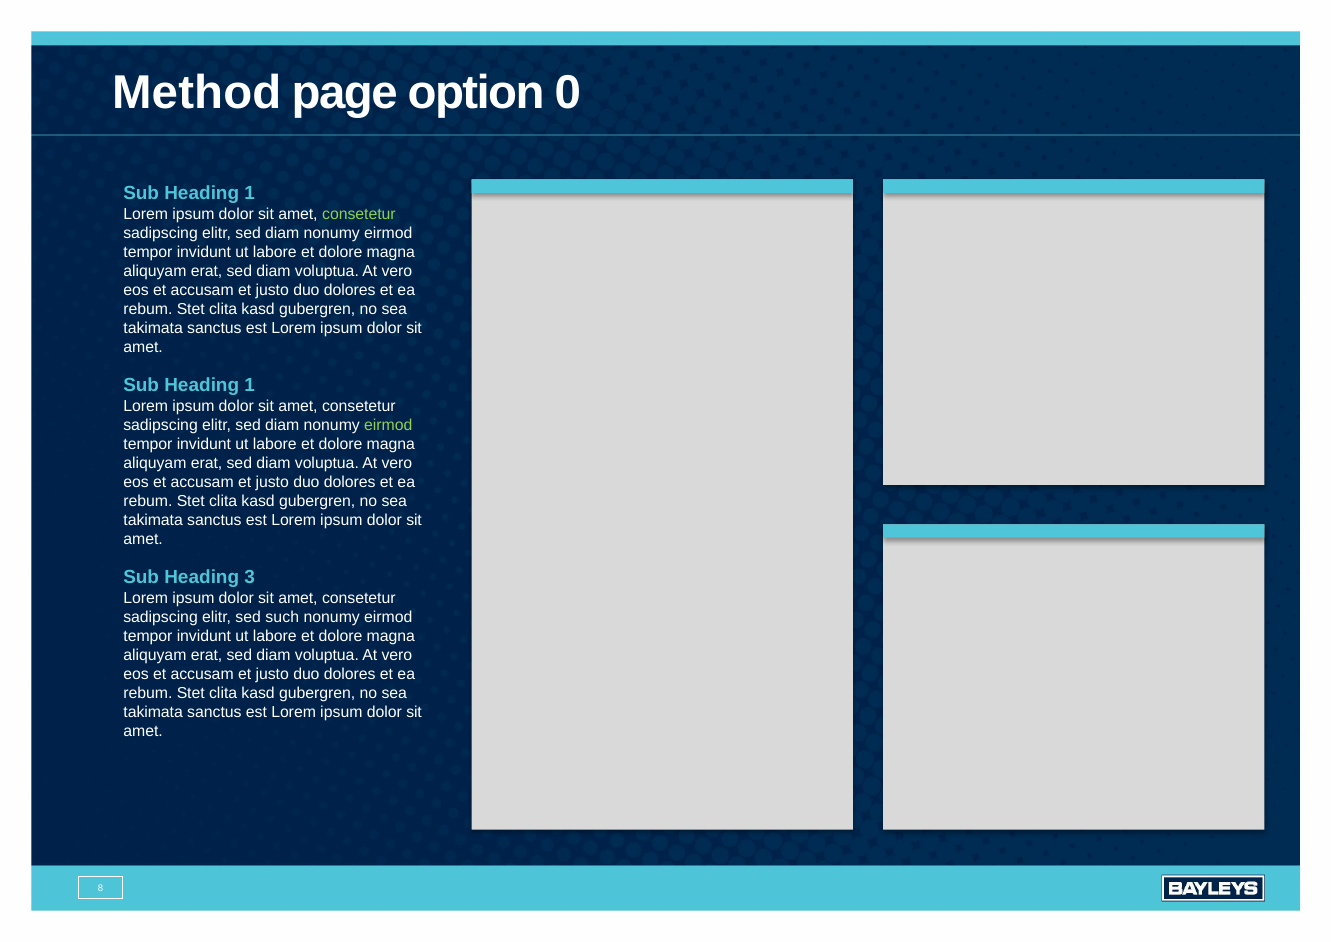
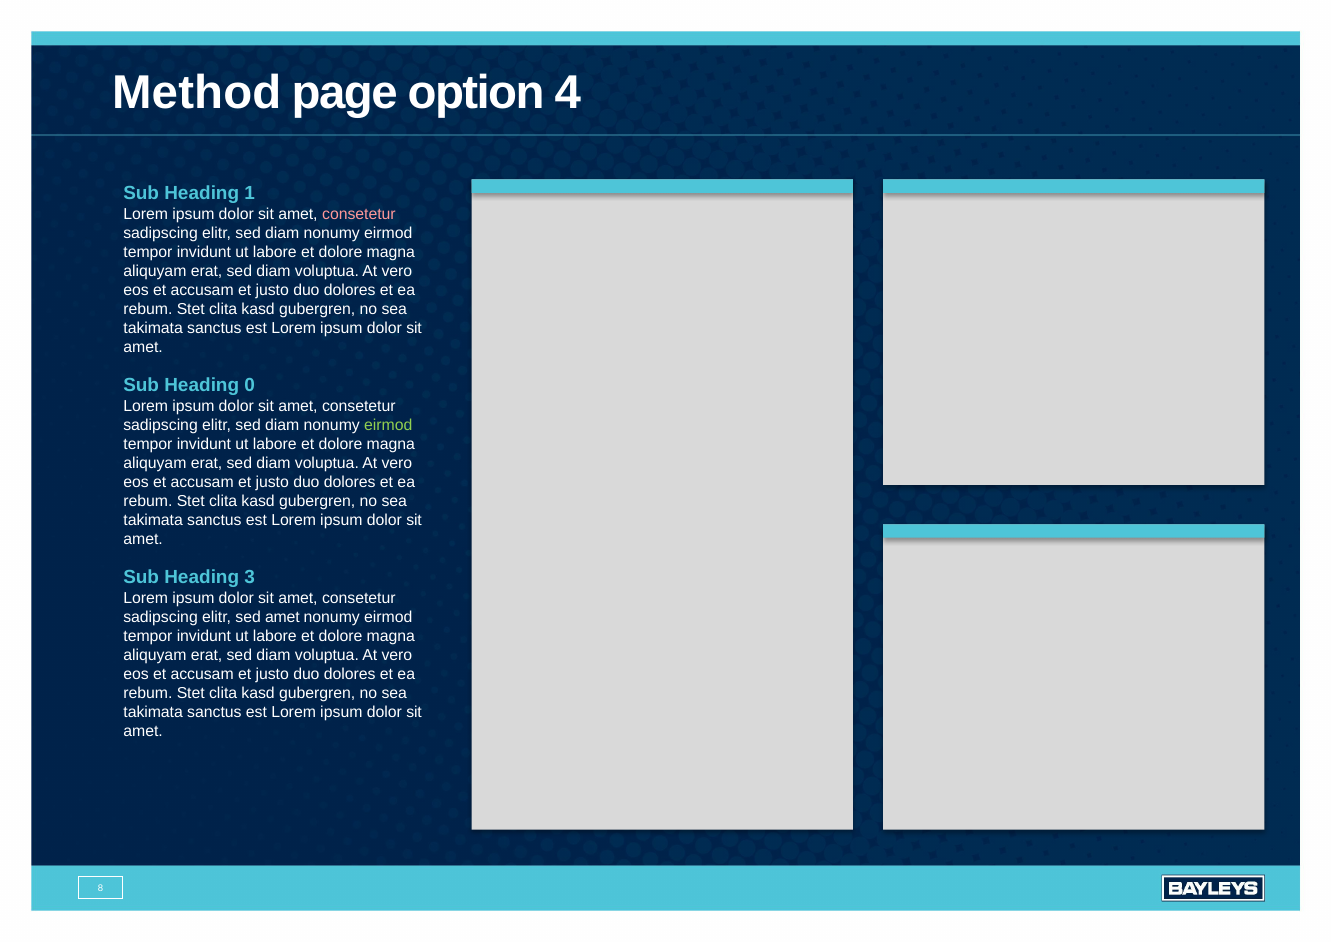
0: 0 -> 4 (568, 93)
consetetur colour: light green -> pink (359, 214)
1: 1 -> 0 (250, 385)
sed such: such -> amet (282, 617)
